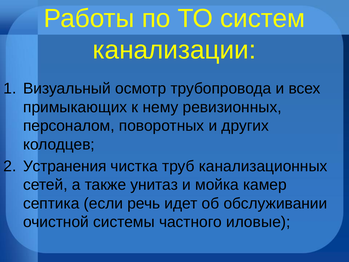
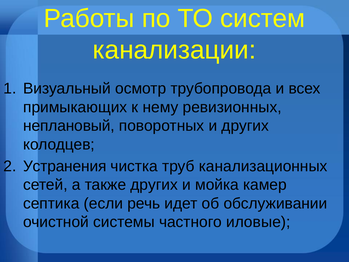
персоналом: персоналом -> неплановый (69, 126)
также унитаз: унитаз -> других (154, 185)
